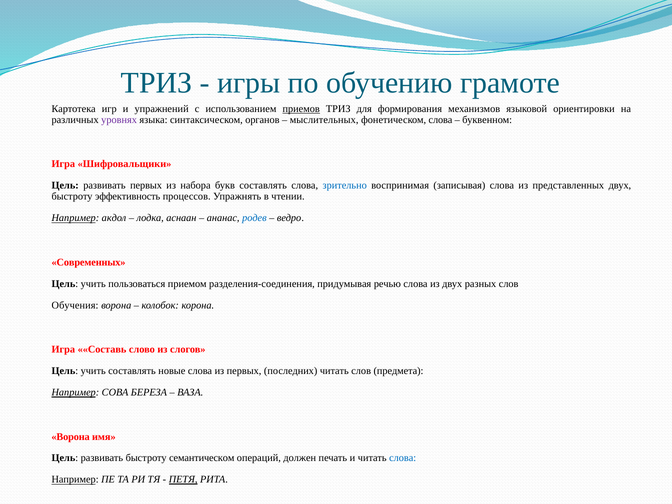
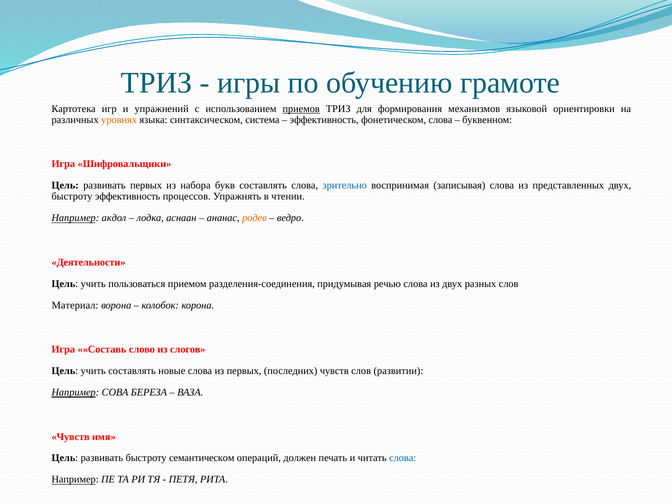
уровнях colour: purple -> orange (119, 120)
органов: органов -> система (262, 120)
мыслительных: мыслительных -> эффективность (324, 120)
родев colour: blue -> orange (254, 218)
Современных: Современных -> Деятельности (89, 262)
Обучения: Обучения -> Материал (75, 305)
последних читать: читать -> чувств (334, 371)
предмета: предмета -> развитии (398, 371)
Ворона: Ворона -> Чувств (71, 437)
ПЕТЯ underline: present -> none (183, 480)
